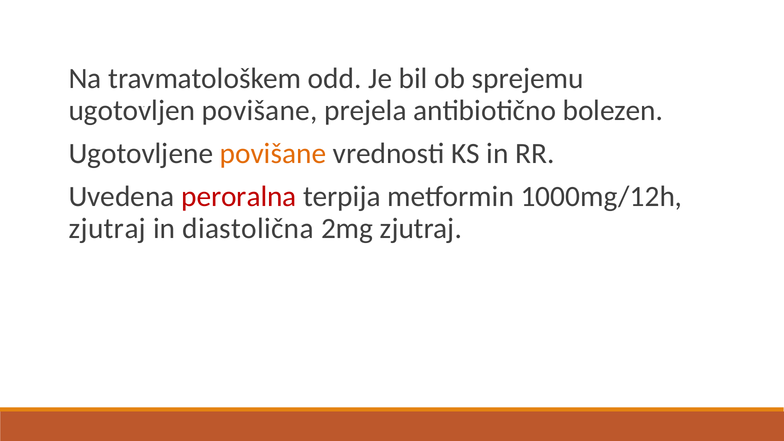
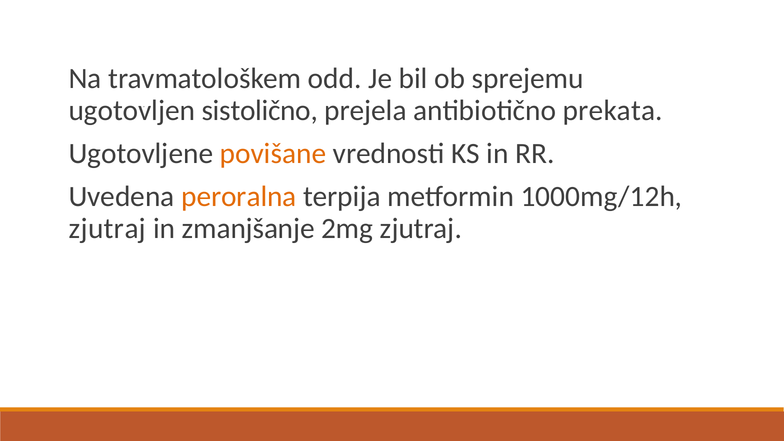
povišane: povišane -> sistolično (260, 110)
bolezen: bolezen -> prekata (613, 110)
peroralna colour: red -> orange (239, 197)
diastolična: diastolična -> zmanjšanje (248, 228)
